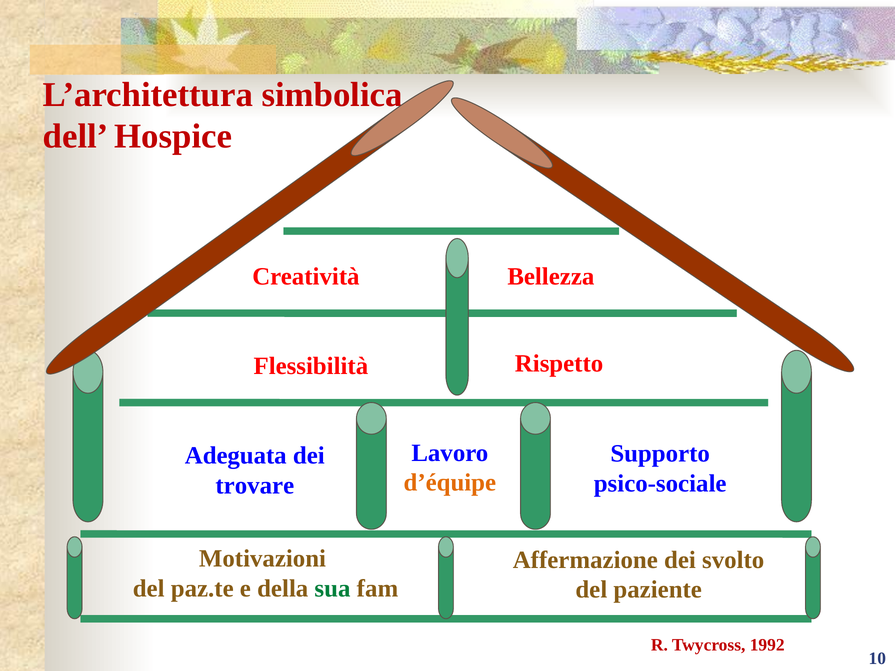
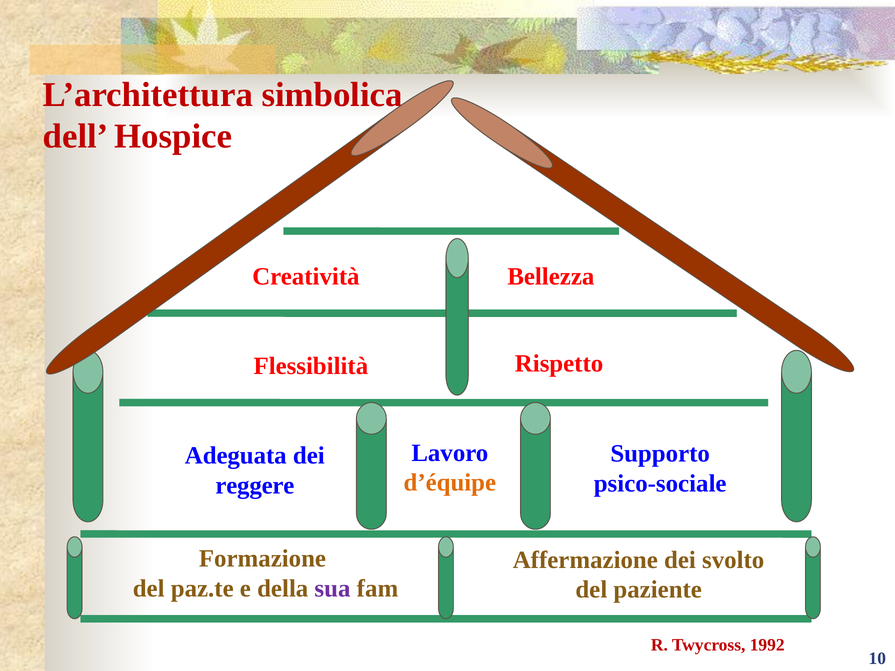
trovare: trovare -> reggere (255, 485)
Motivazioni: Motivazioni -> Formazione (262, 559)
sua colour: green -> purple (332, 589)
